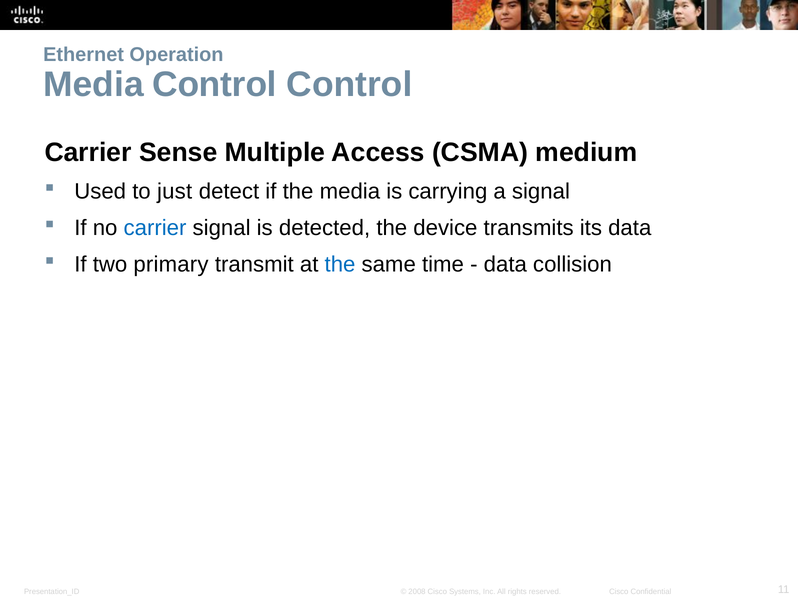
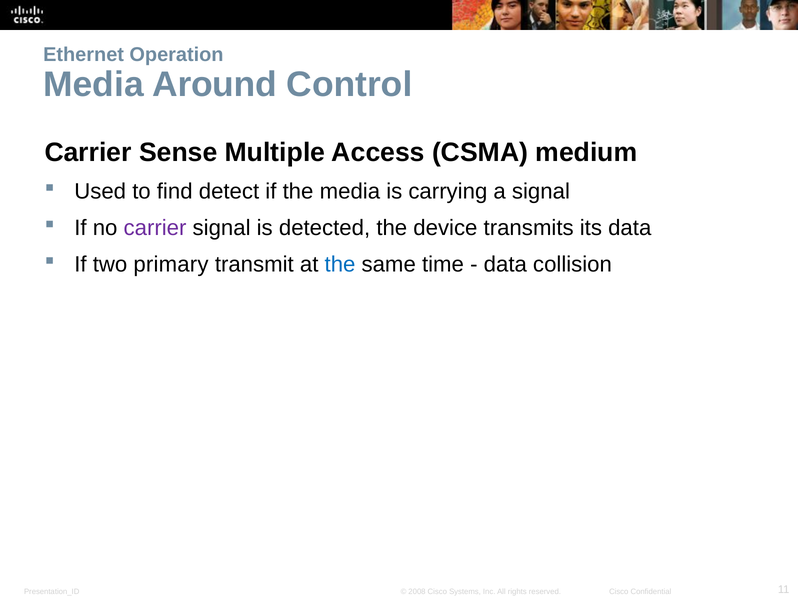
Media Control: Control -> Around (214, 85)
just: just -> find (175, 191)
carrier colour: blue -> purple (155, 228)
